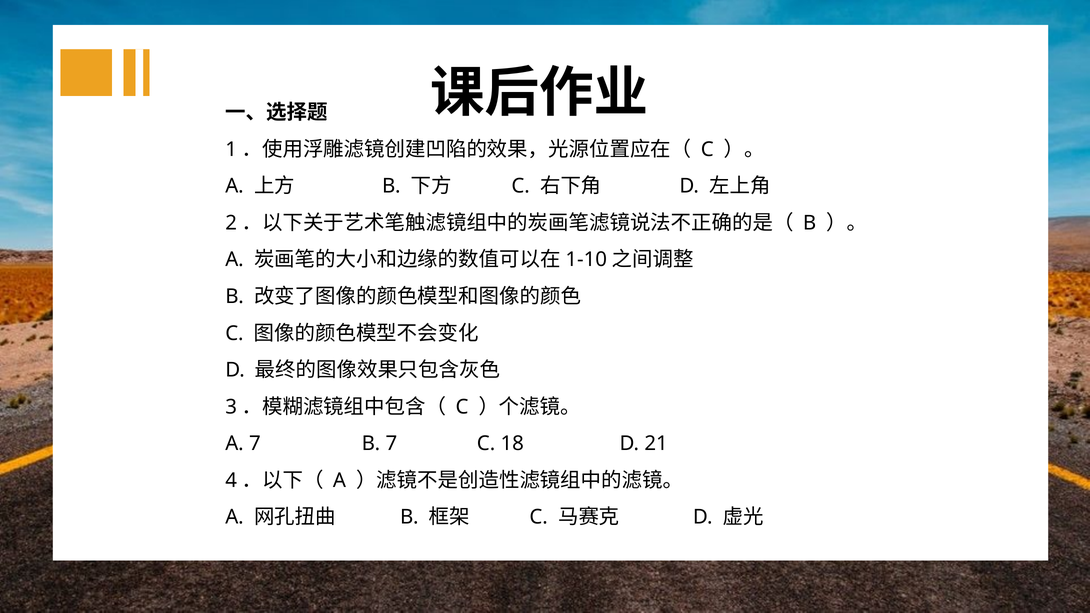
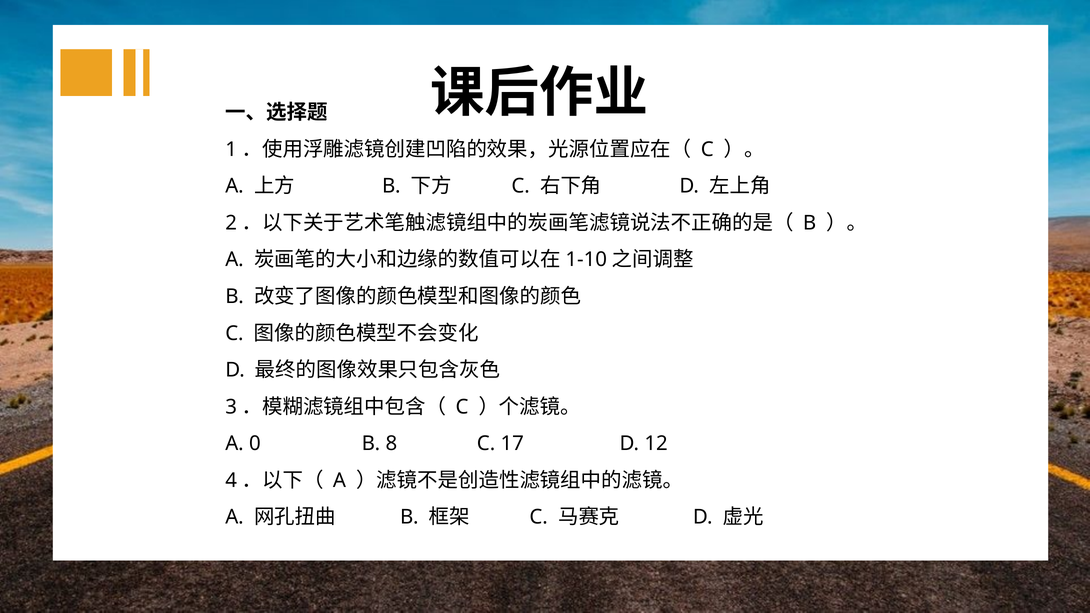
A 7: 7 -> 0 (255, 444)
B 7: 7 -> 8 (391, 444)
18: 18 -> 17 (512, 444)
21: 21 -> 12 (656, 444)
